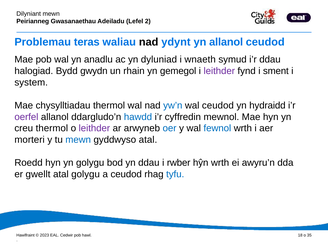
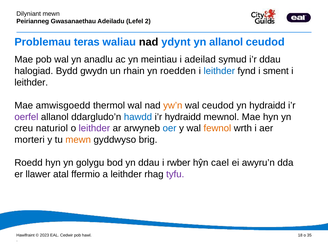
dyluniad: dyluniad -> meintiau (159, 59)
wnaeth: wnaeth -> adeilad (200, 59)
gemegol: gemegol -> roedden (178, 71)
leithder colour: purple -> blue (219, 71)
system: system -> leithder (31, 82)
chysylltiadau: chysylltiadau -> amwisgoedd (63, 105)
yw’n colour: blue -> orange (173, 105)
i’r cyffredin: cyffredin -> hydraidd (183, 117)
creu thermol: thermol -> naturiol (52, 128)
fewnol colour: blue -> orange (217, 128)
mewn colour: blue -> orange (78, 140)
gyddwyso atal: atal -> brig (148, 140)
hŷn wrth: wrth -> cael (220, 163)
gwellt: gwellt -> llawer (38, 174)
atal golygu: golygu -> ffermio (86, 174)
a ceudod: ceudod -> leithder (126, 174)
tyfu colour: blue -> purple (175, 174)
